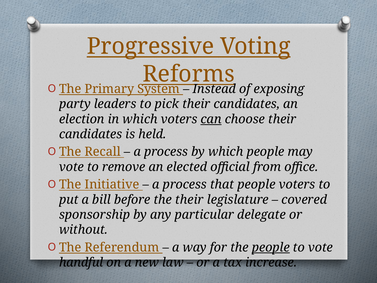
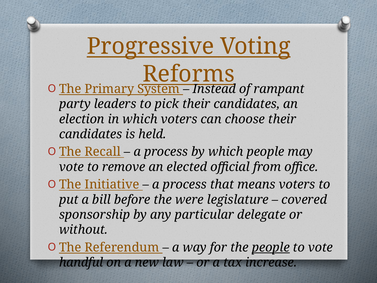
exposing: exposing -> rampant (279, 89)
can underline: present -> none (211, 119)
that people: people -> means (256, 184)
the their: their -> were (189, 199)
